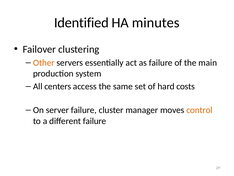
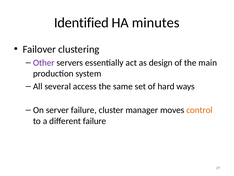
Other colour: orange -> purple (44, 63)
as failure: failure -> design (161, 63)
centers: centers -> several (58, 86)
costs: costs -> ways (186, 86)
